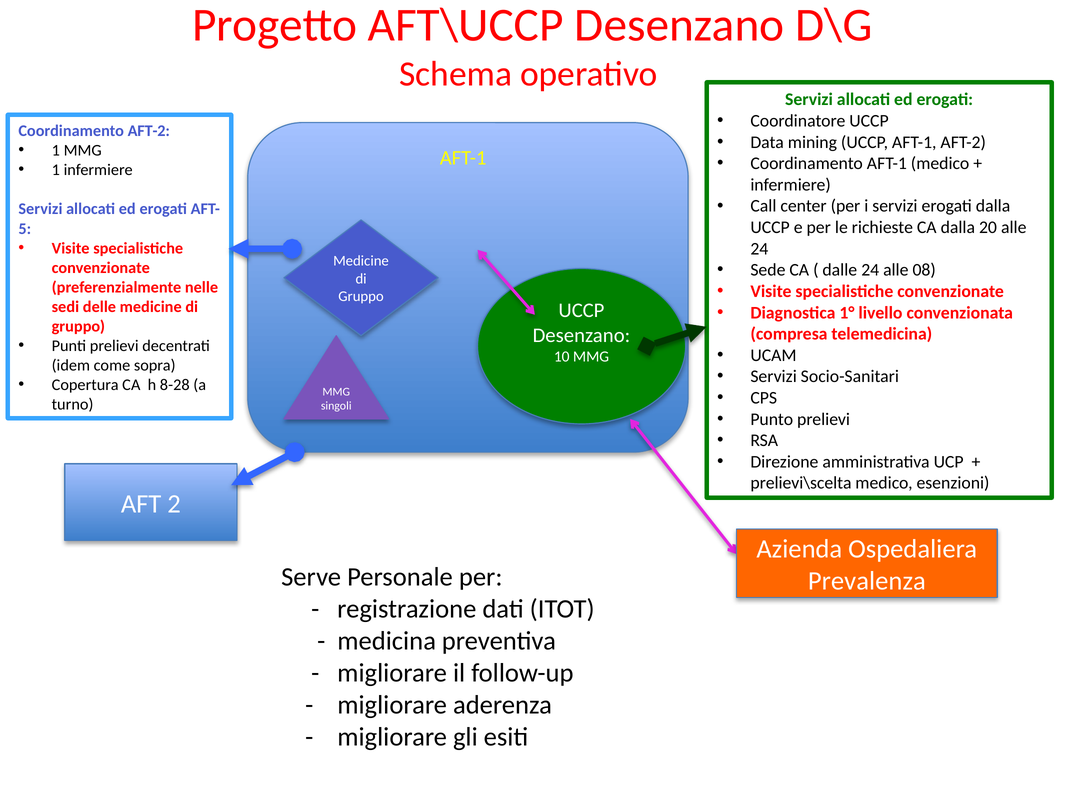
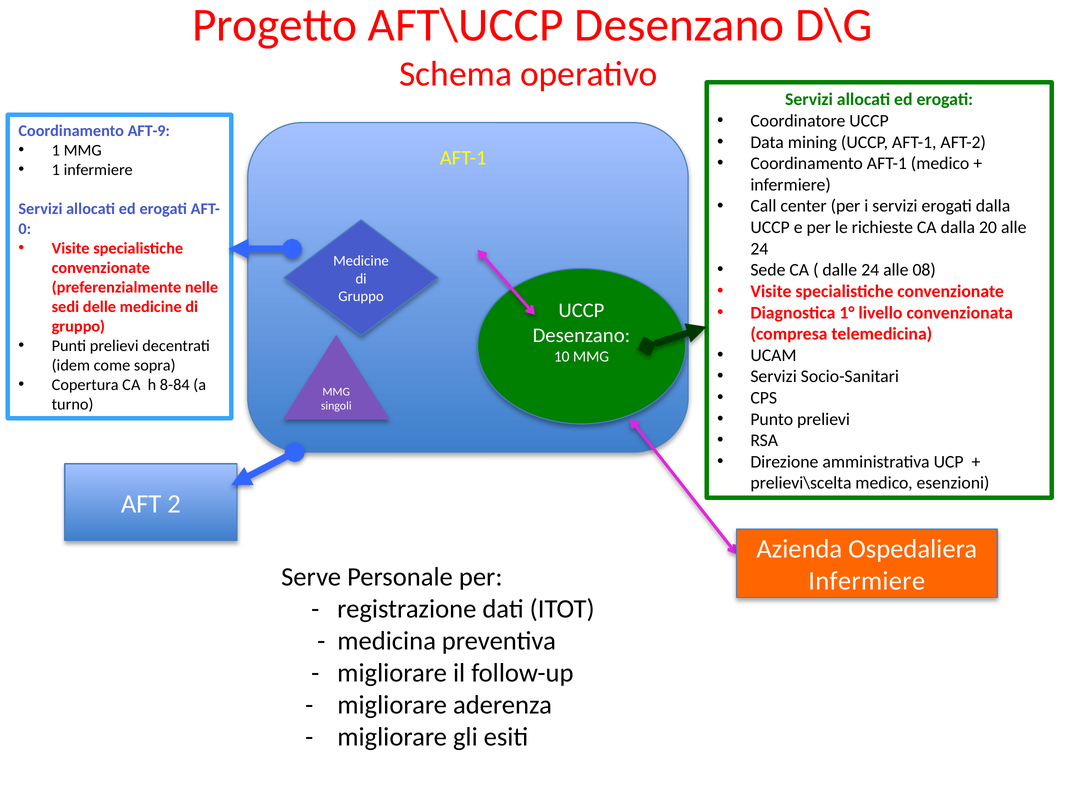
Coordinamento AFT-2: AFT-2 -> AFT-9 (149, 131)
5: 5 -> 0 (25, 229)
8-28: 8-28 -> 8-84 (175, 385)
Prevalenza: Prevalenza -> Infermiere (867, 581)
